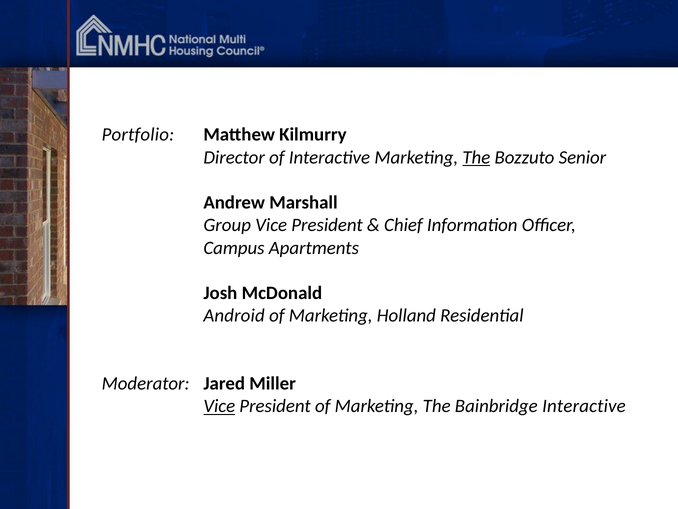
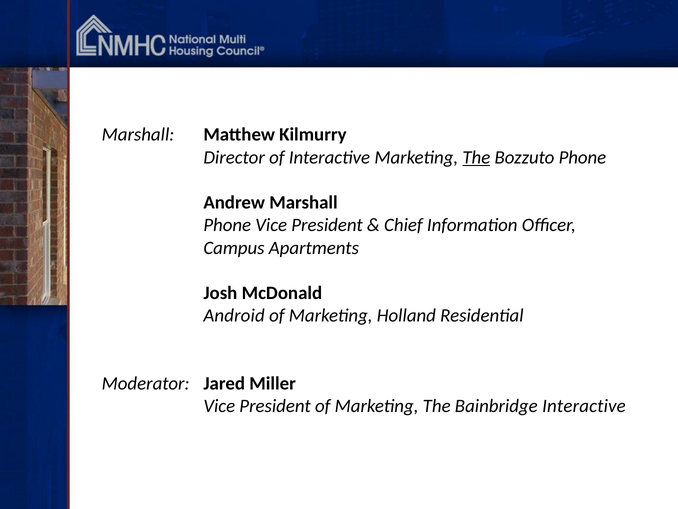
Portfolio: Portfolio -> Marshall (138, 135)
Bozzuto Senior: Senior -> Phone (582, 157)
Group: Group -> Phone (227, 225)
Vice underline: present -> none (219, 406)
